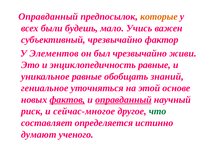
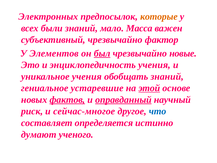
Оправданный: Оправданный -> Электронных (48, 17)
были будешь: будешь -> знаний (81, 28)
Учись: Учись -> Масса (139, 28)
был underline: none -> present (102, 53)
живи: живи -> новые (183, 53)
энциклопедичность равные: равные -> учения (154, 65)
уникальное равные: равные -> учения (87, 76)
уточняться: уточняться -> устаревшие (97, 88)
этой underline: none -> present (149, 88)
что colour: green -> blue (158, 111)
